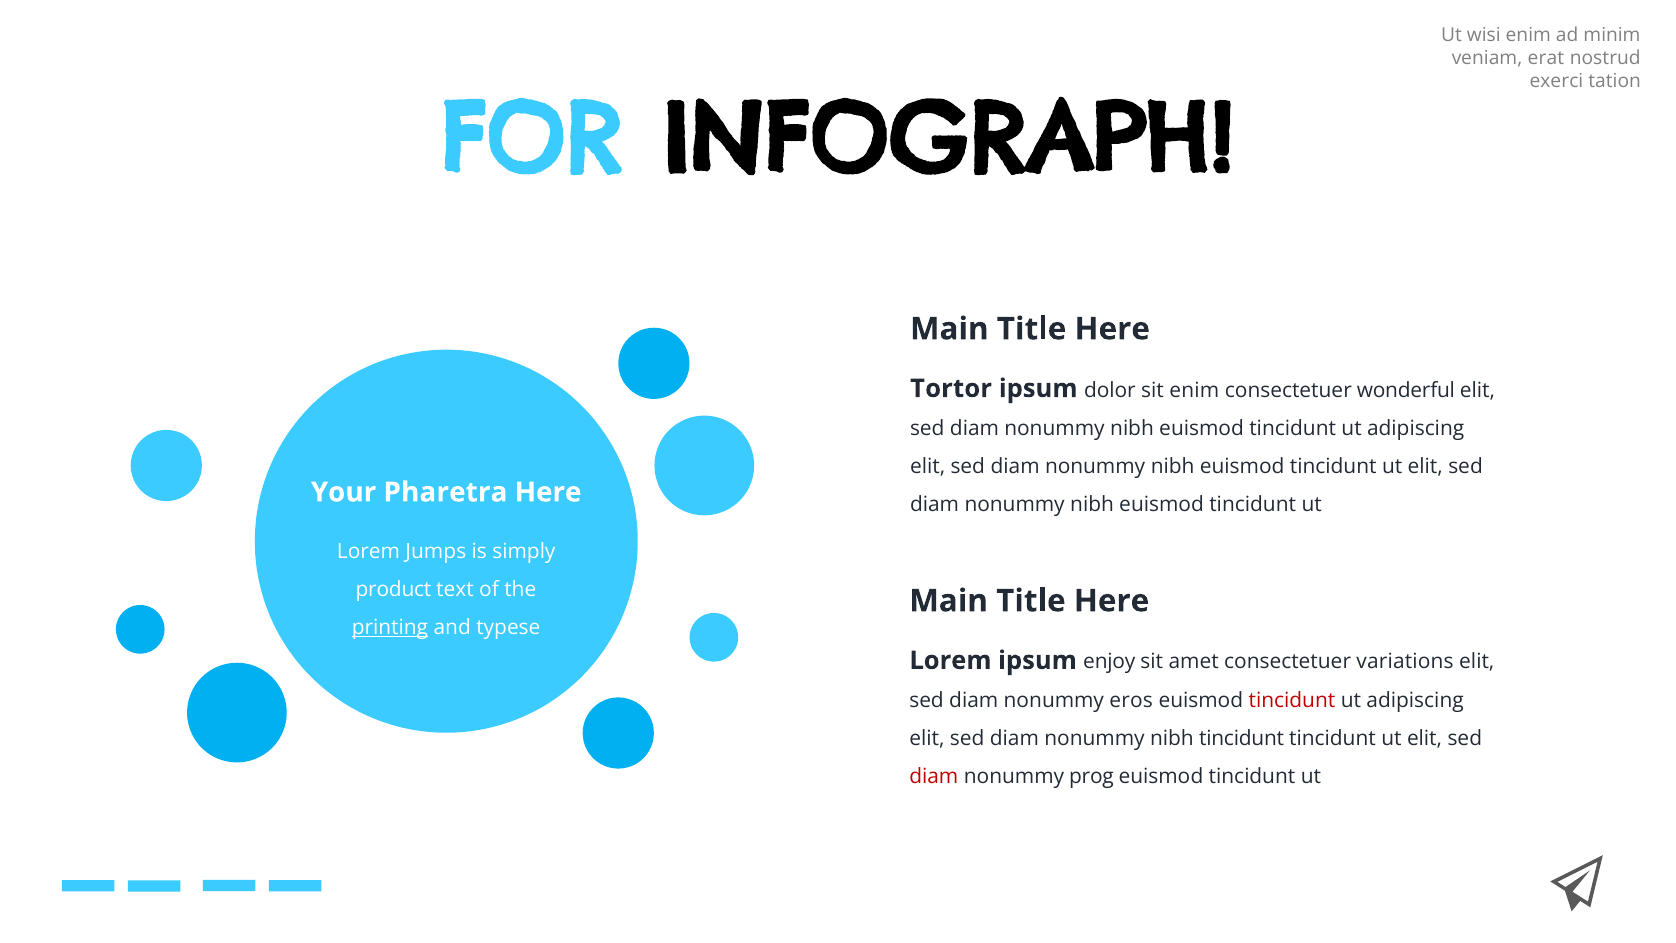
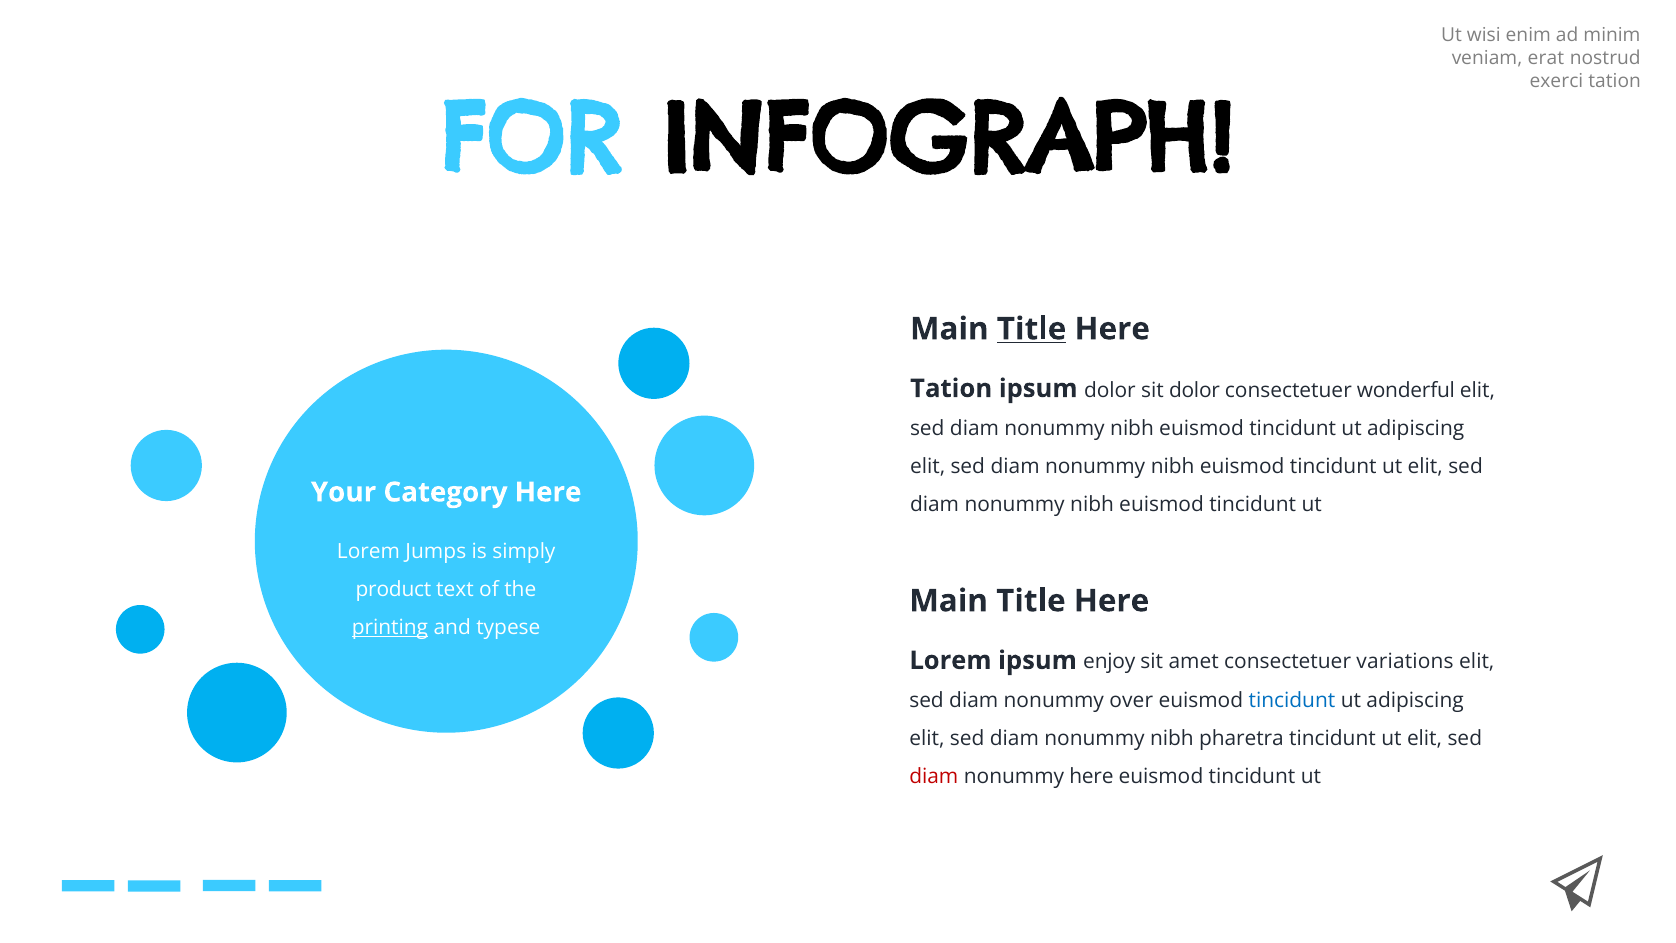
Title underline: none -> present (1032, 329)
Tortor: Tortor -> Tation (951, 388)
sit enim: enim -> dolor (1194, 390)
Pharetra: Pharetra -> Category (446, 492)
eros: eros -> over (1131, 700)
tincidunt colour: red -> blue (1292, 700)
nibh tincidunt: tincidunt -> pharetra (1242, 738)
nonummy prog: prog -> here (1091, 776)
